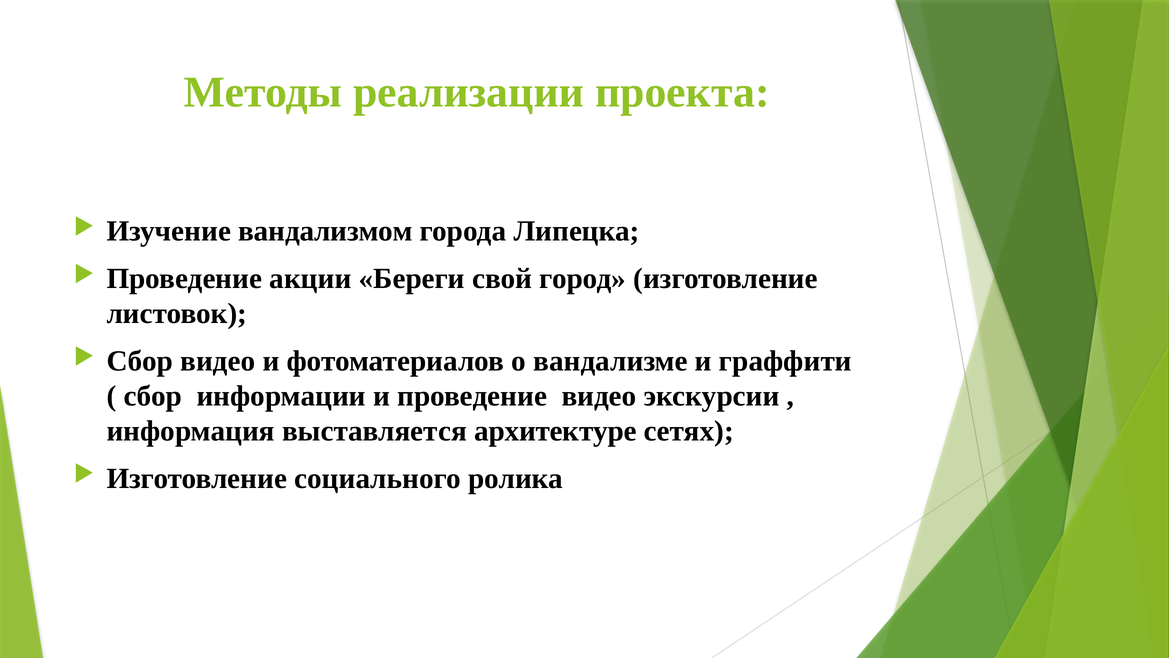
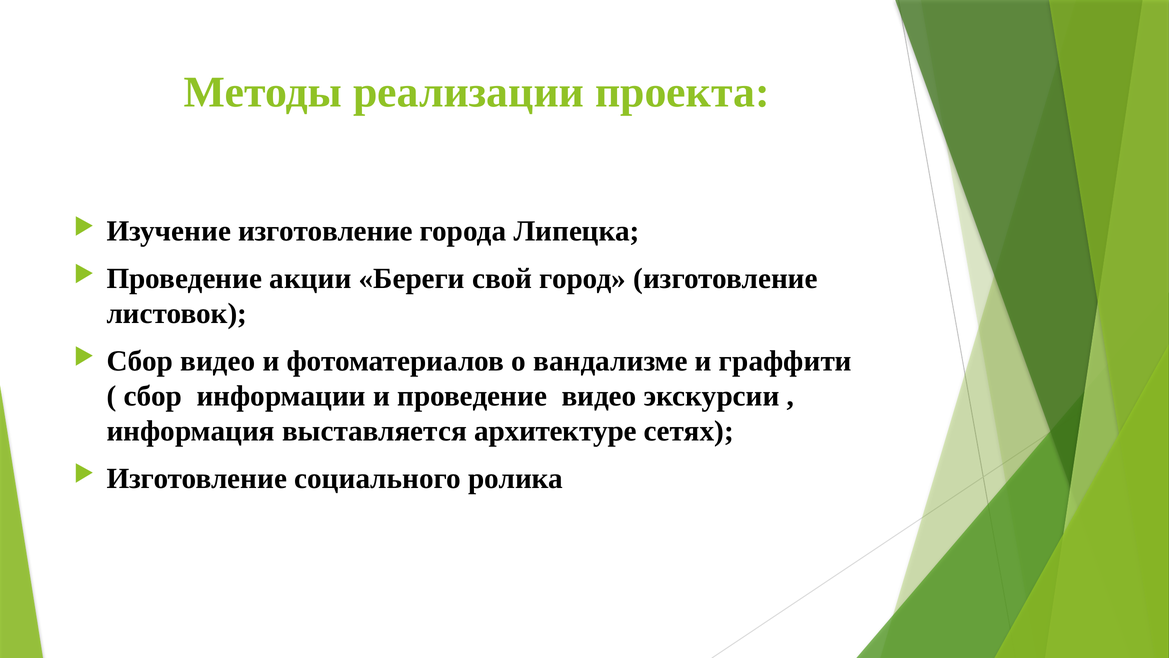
Изучение вандализмом: вандализмом -> изготовление (326, 231)
